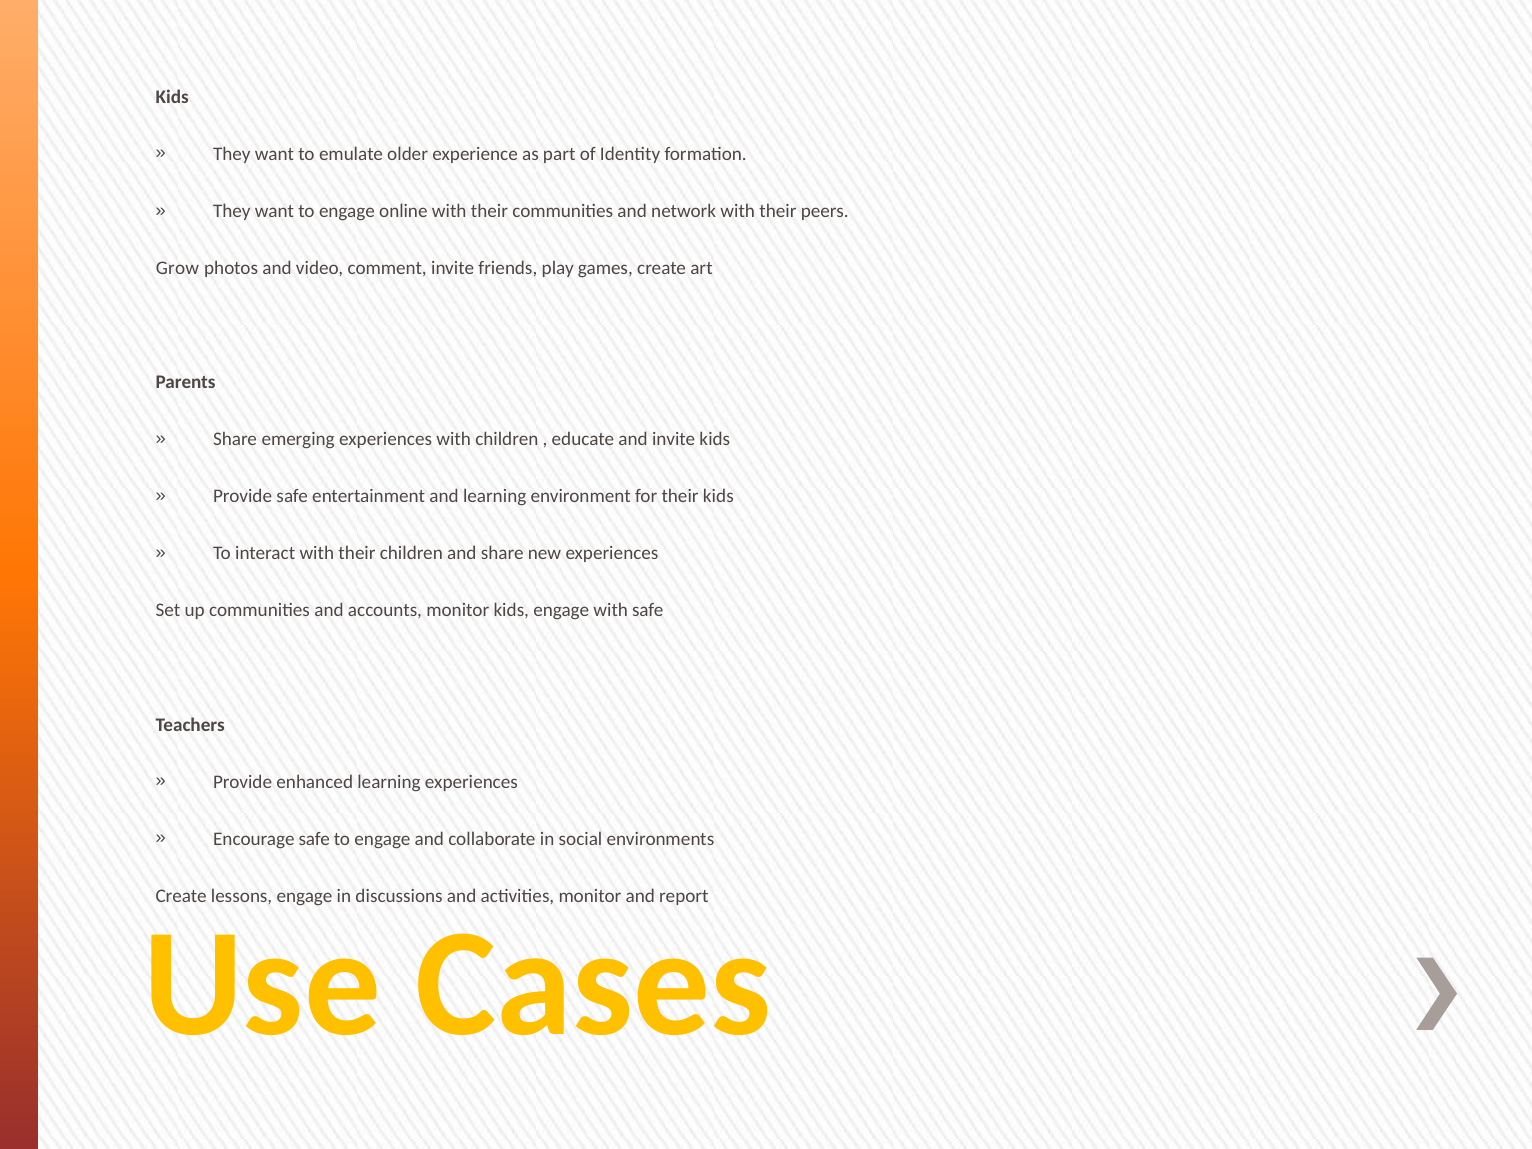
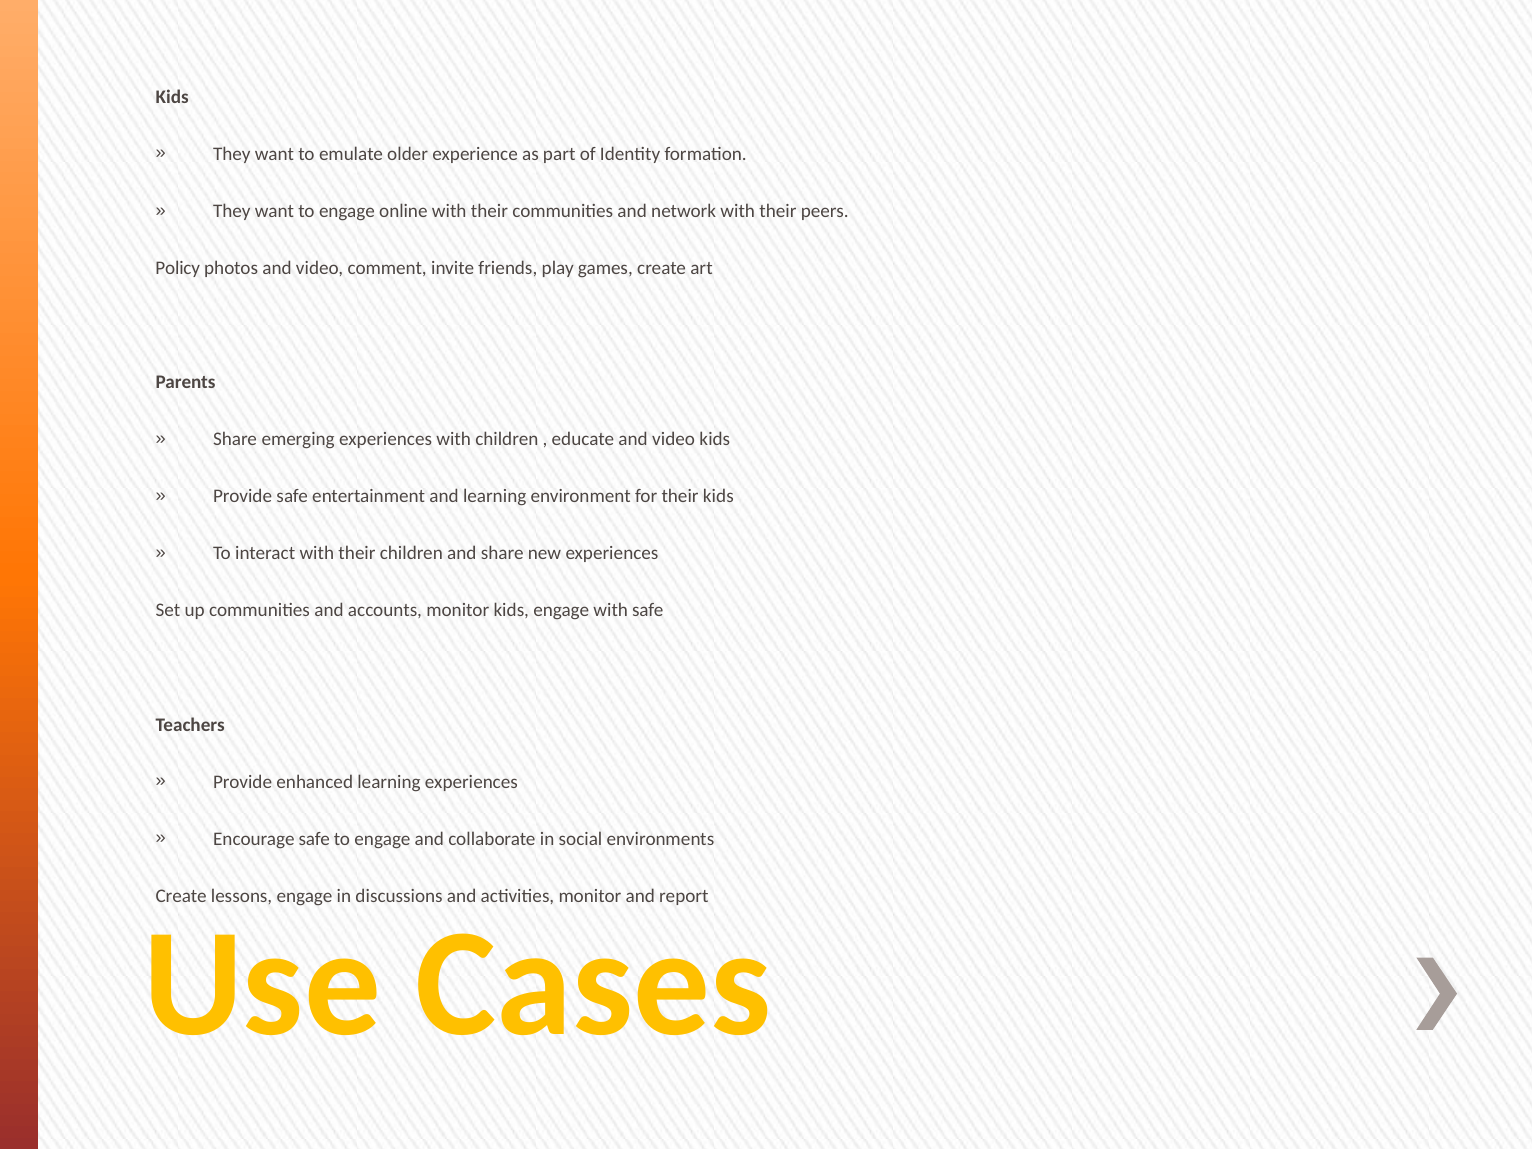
Grow: Grow -> Policy (178, 268)
educate and invite: invite -> video (674, 439)
